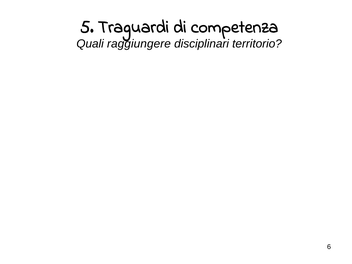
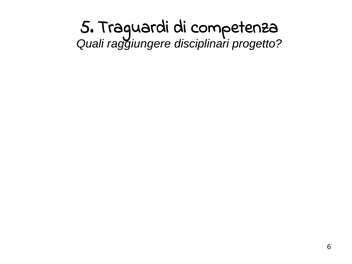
territorio: territorio -> progetto (257, 44)
